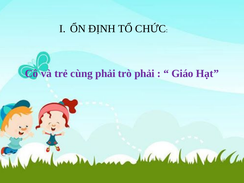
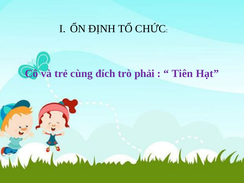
cùng phải: phải -> đích (105, 74)
Giáo: Giáo -> Tiên (182, 74)
